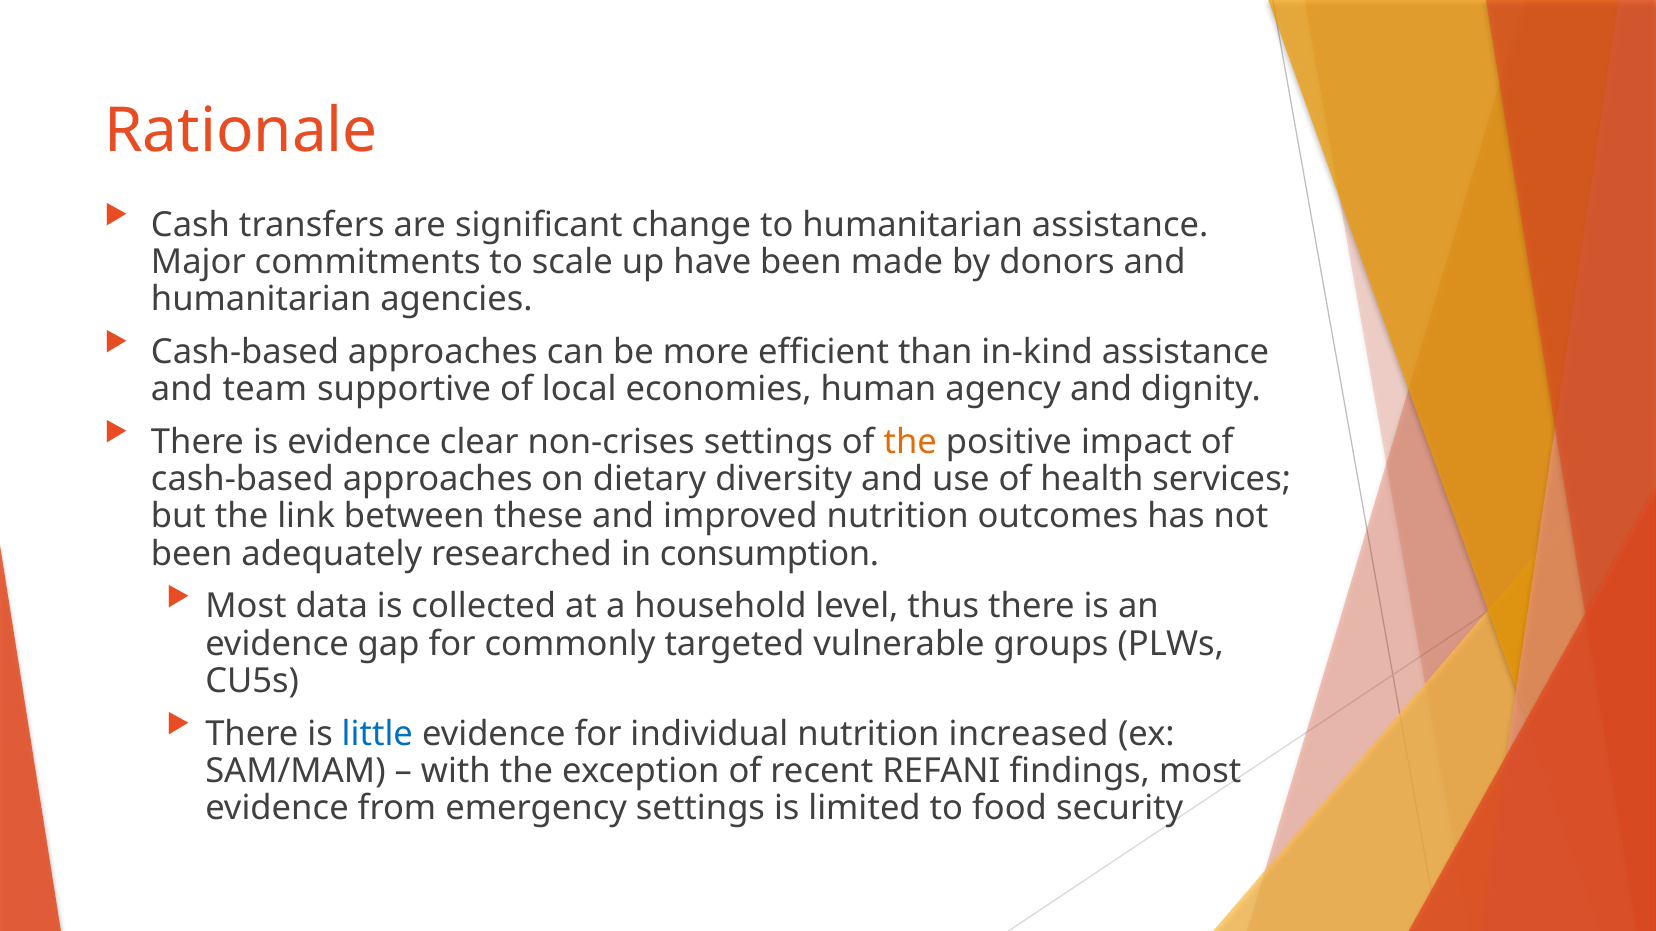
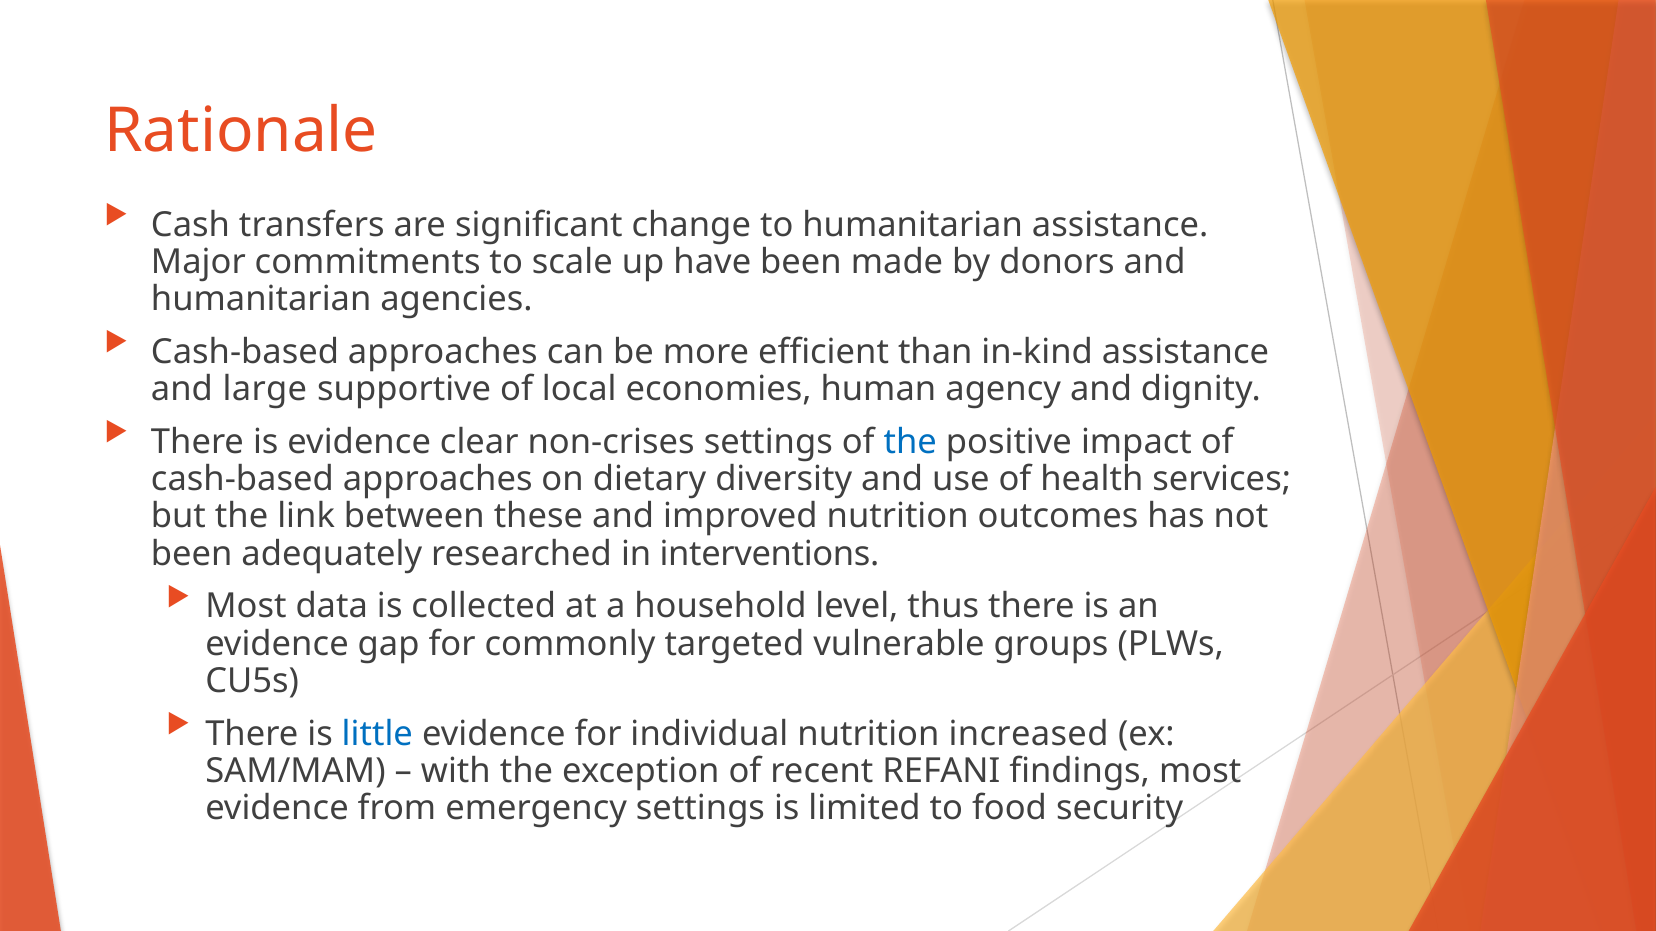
team: team -> large (265, 390)
the colour: orange -> blue (910, 442)
consumption: consumption -> interventions (769, 554)
